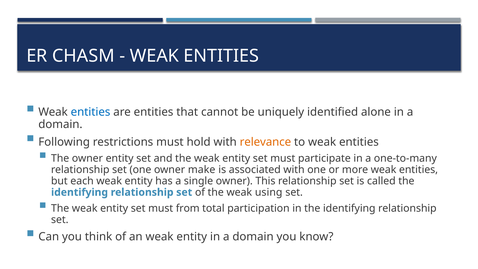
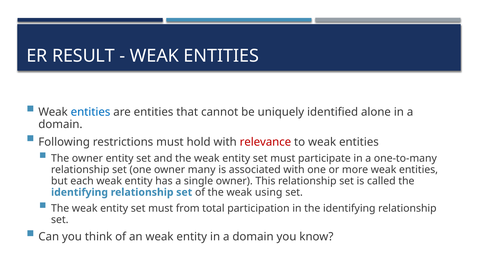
CHASM: CHASM -> RESULT (84, 56)
relevance colour: orange -> red (265, 142)
make: make -> many (202, 170)
